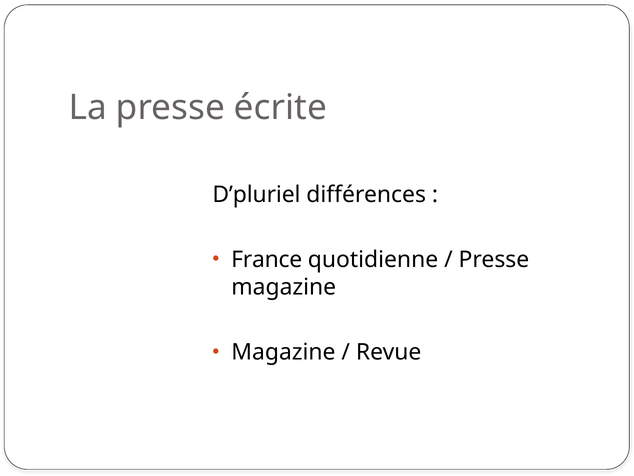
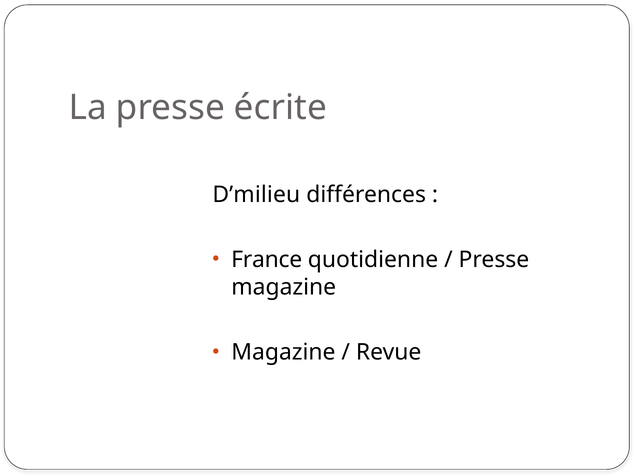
D’pluriel: D’pluriel -> D’milieu (256, 195)
